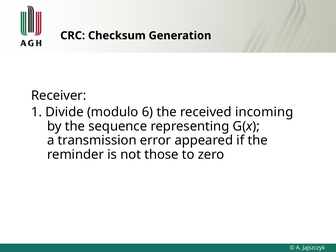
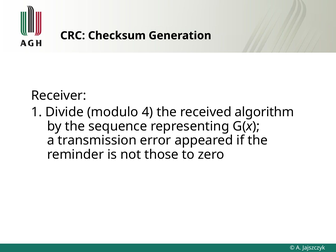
6: 6 -> 4 (147, 112)
incoming: incoming -> algorithm (264, 112)
